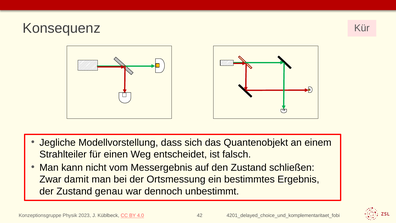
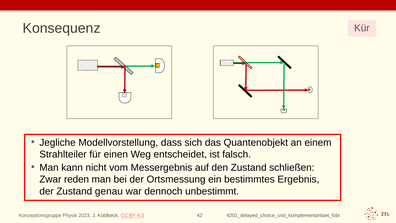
damit: damit -> reden (77, 179)
